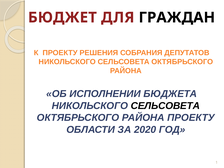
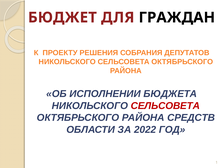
СЕЛЬСОВЕТА colour: black -> red (165, 106)
РАЙОНА ПРОЕКТУ: ПРОЕКТУ -> СРЕДСТВ (191, 118)
2020: 2020 -> 2022 (145, 130)
